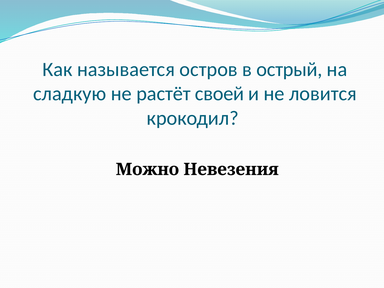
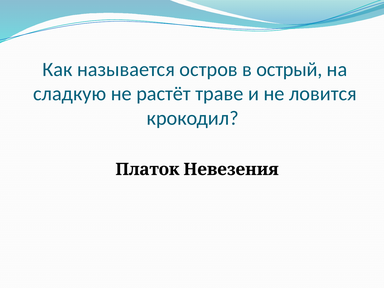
своей: своей -> траве (219, 94)
Можно: Можно -> Платок (147, 169)
